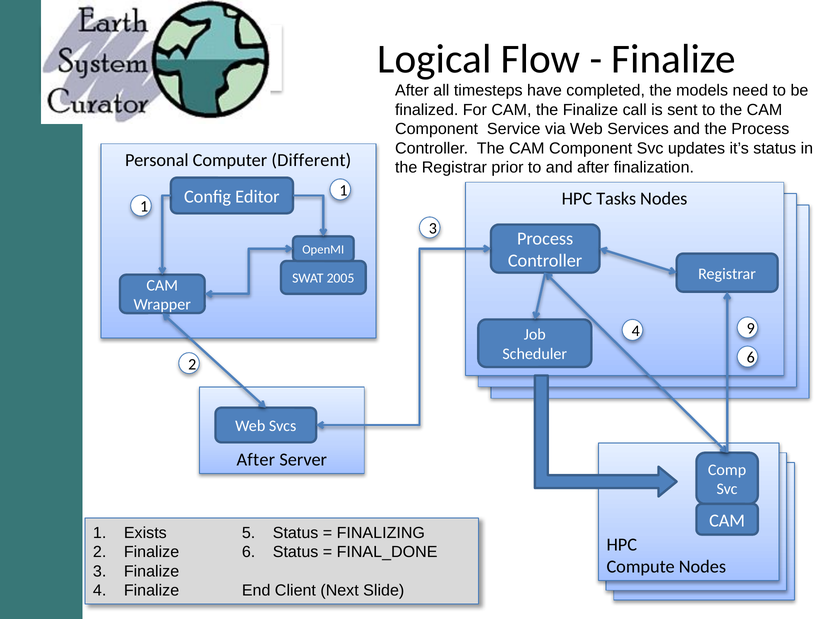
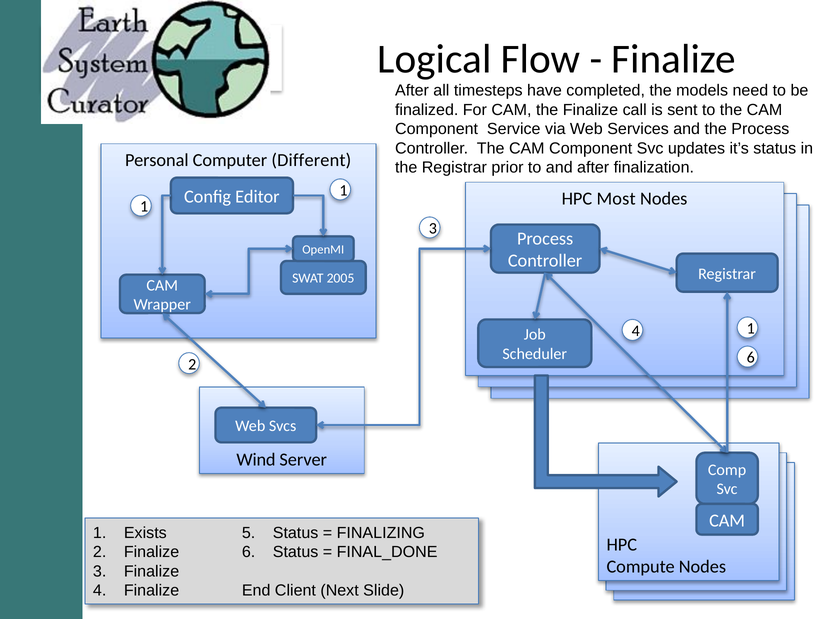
Tasks: Tasks -> Most (616, 198)
4 9: 9 -> 1 (751, 328)
After: After -> Wind (256, 460)
